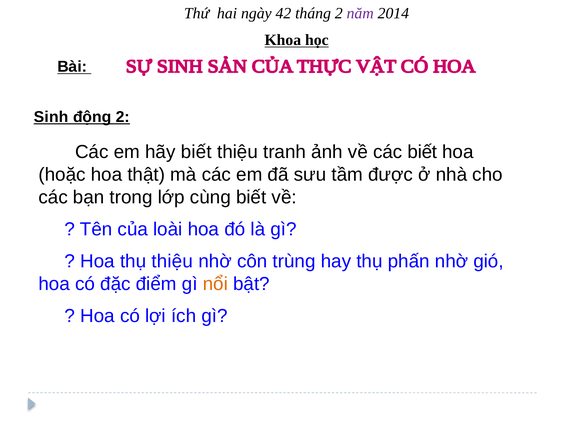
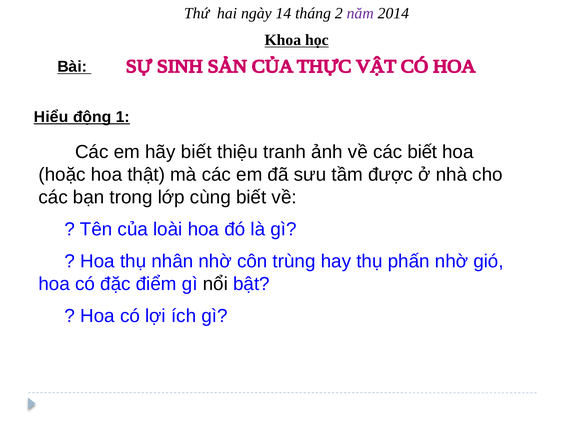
42: 42 -> 14 (283, 13)
Sinh: Sinh -> Hiểu (51, 117)
động 2: 2 -> 1 (123, 117)
thụ thiệu: thiệu -> nhân (172, 261)
nổi colour: orange -> black (215, 284)
